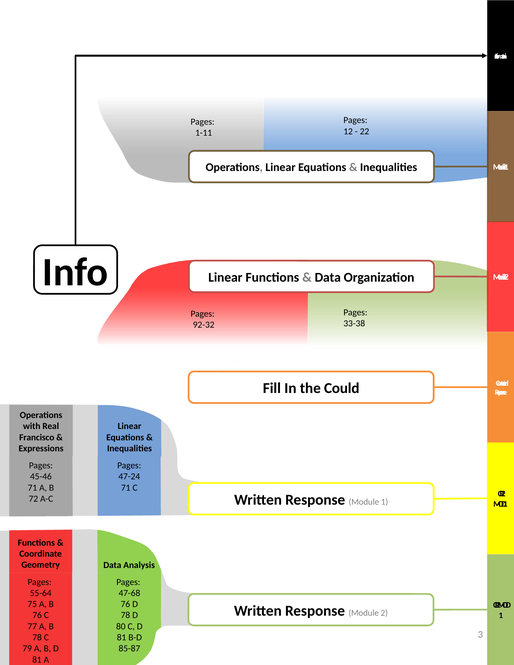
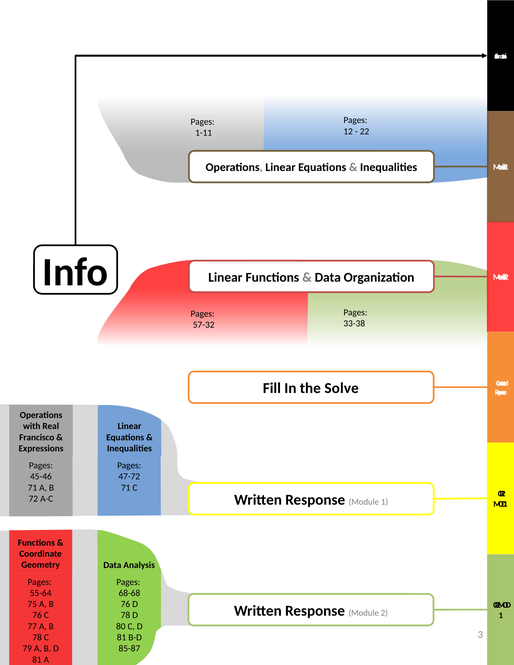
92-32: 92-32 -> 57-32 (204, 325)
Could: Could -> Solve (342, 388)
47-24: 47-24 -> 47-72 (129, 477)
47-68: 47-68 -> 68-68 (129, 593)
